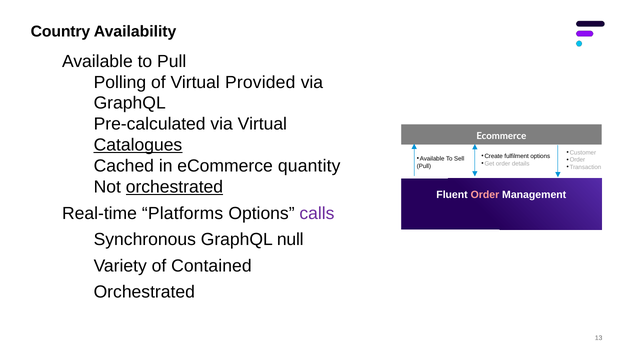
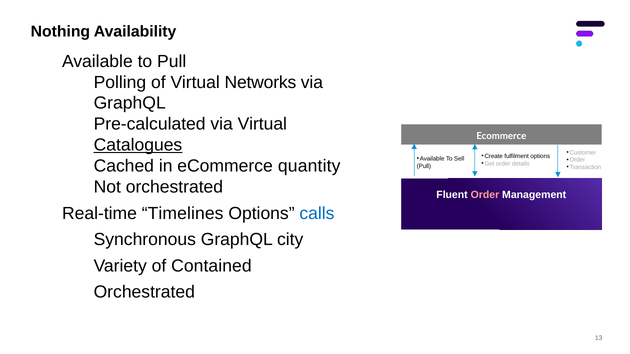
Country: Country -> Nothing (60, 31)
Provided: Provided -> Networks (260, 82)
orchestrated underline: present -> none (174, 187)
Platforms: Platforms -> Timelines (183, 214)
calls colour: purple -> blue (317, 214)
null: null -> city (290, 240)
